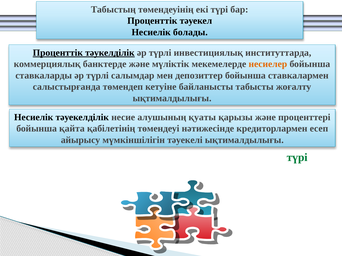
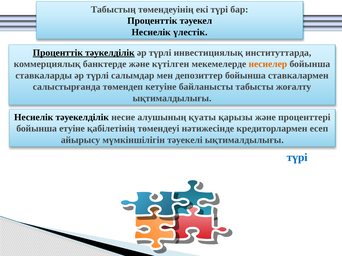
болады: болады -> үлестік (190, 32)
мүліктік: мүліктік -> күтілген (171, 64)
қайта: қайта -> етуіне (72, 129)
түрі colour: green -> blue (297, 158)
